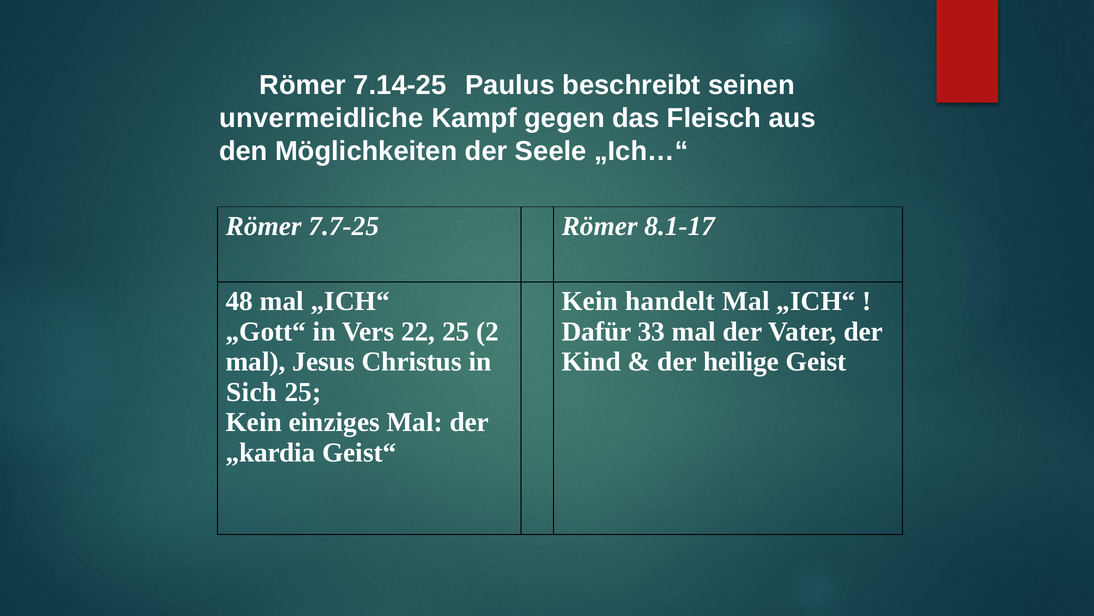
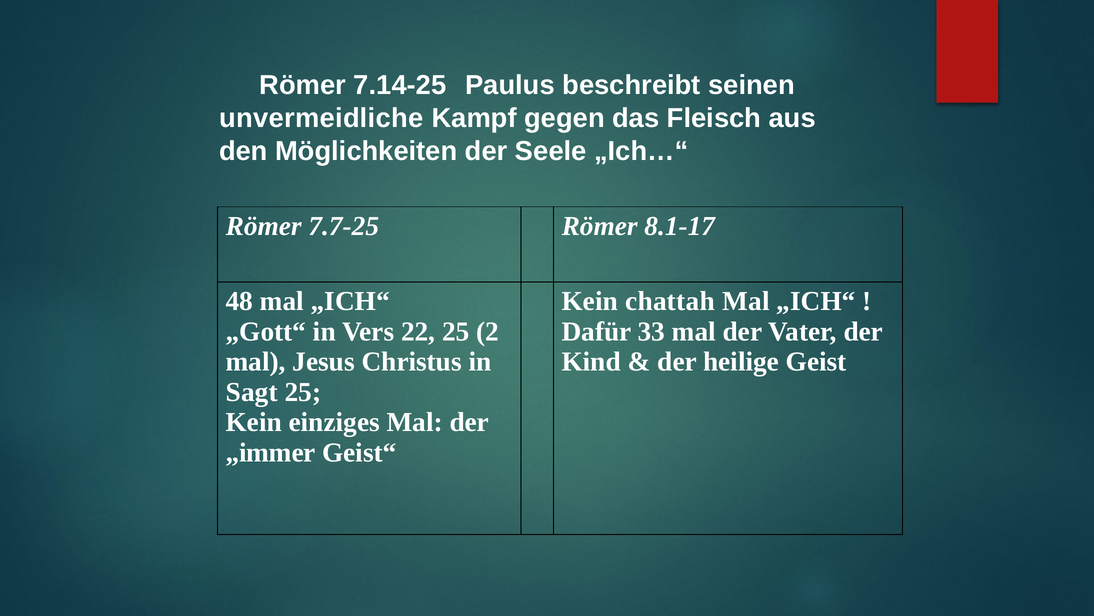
handelt: handelt -> chattah (670, 301)
Sich: Sich -> Sagt (252, 392)
„kardia: „kardia -> „immer (271, 452)
